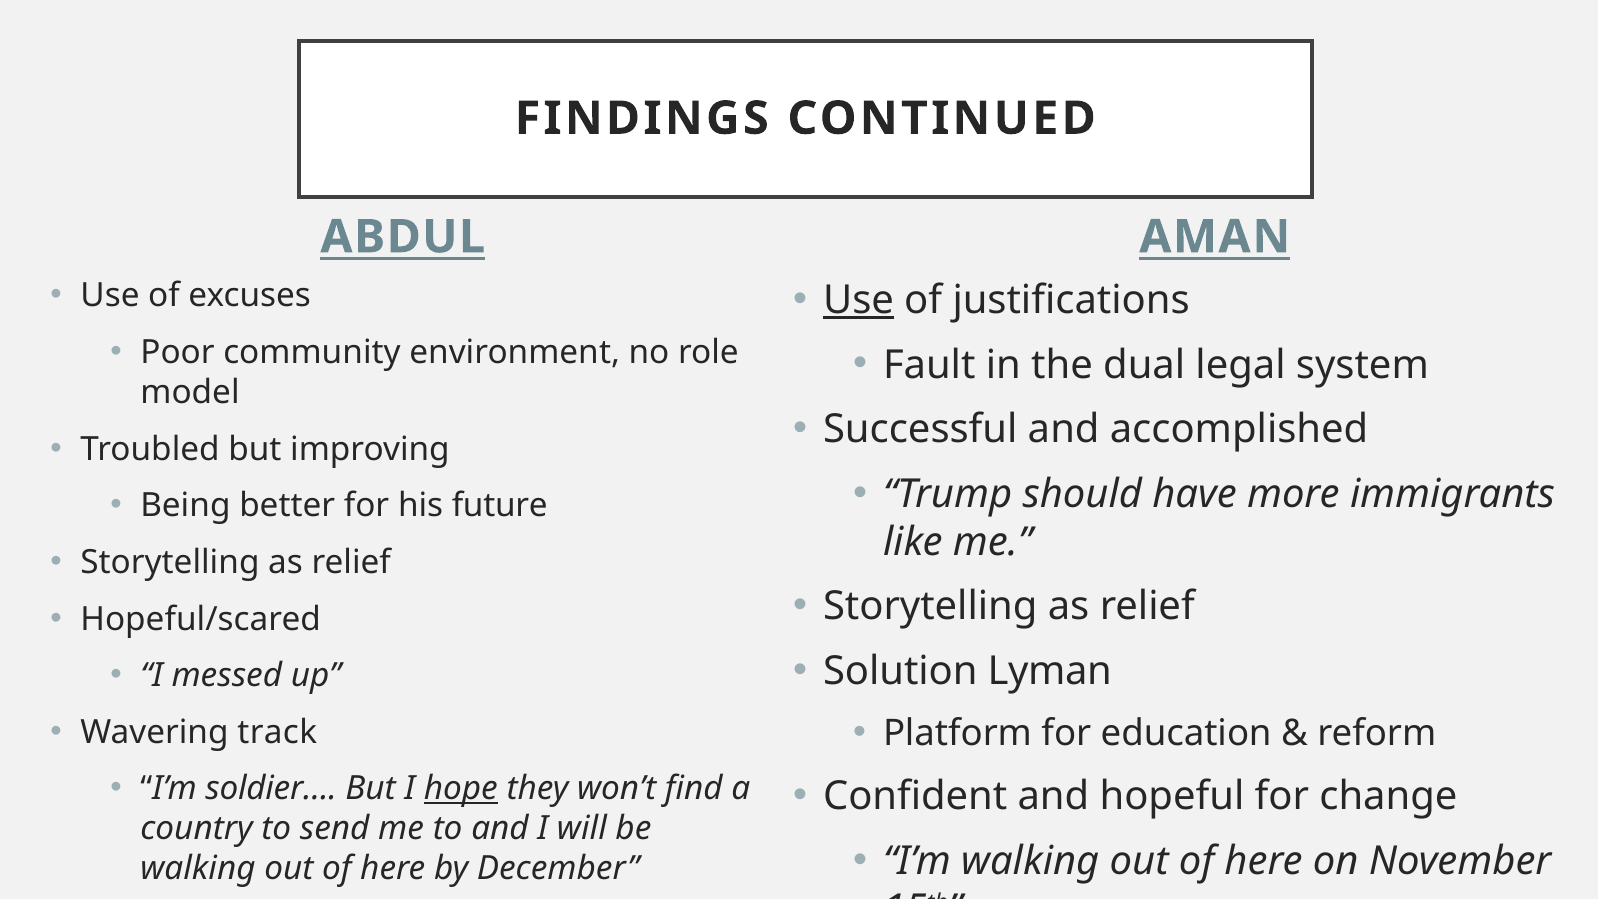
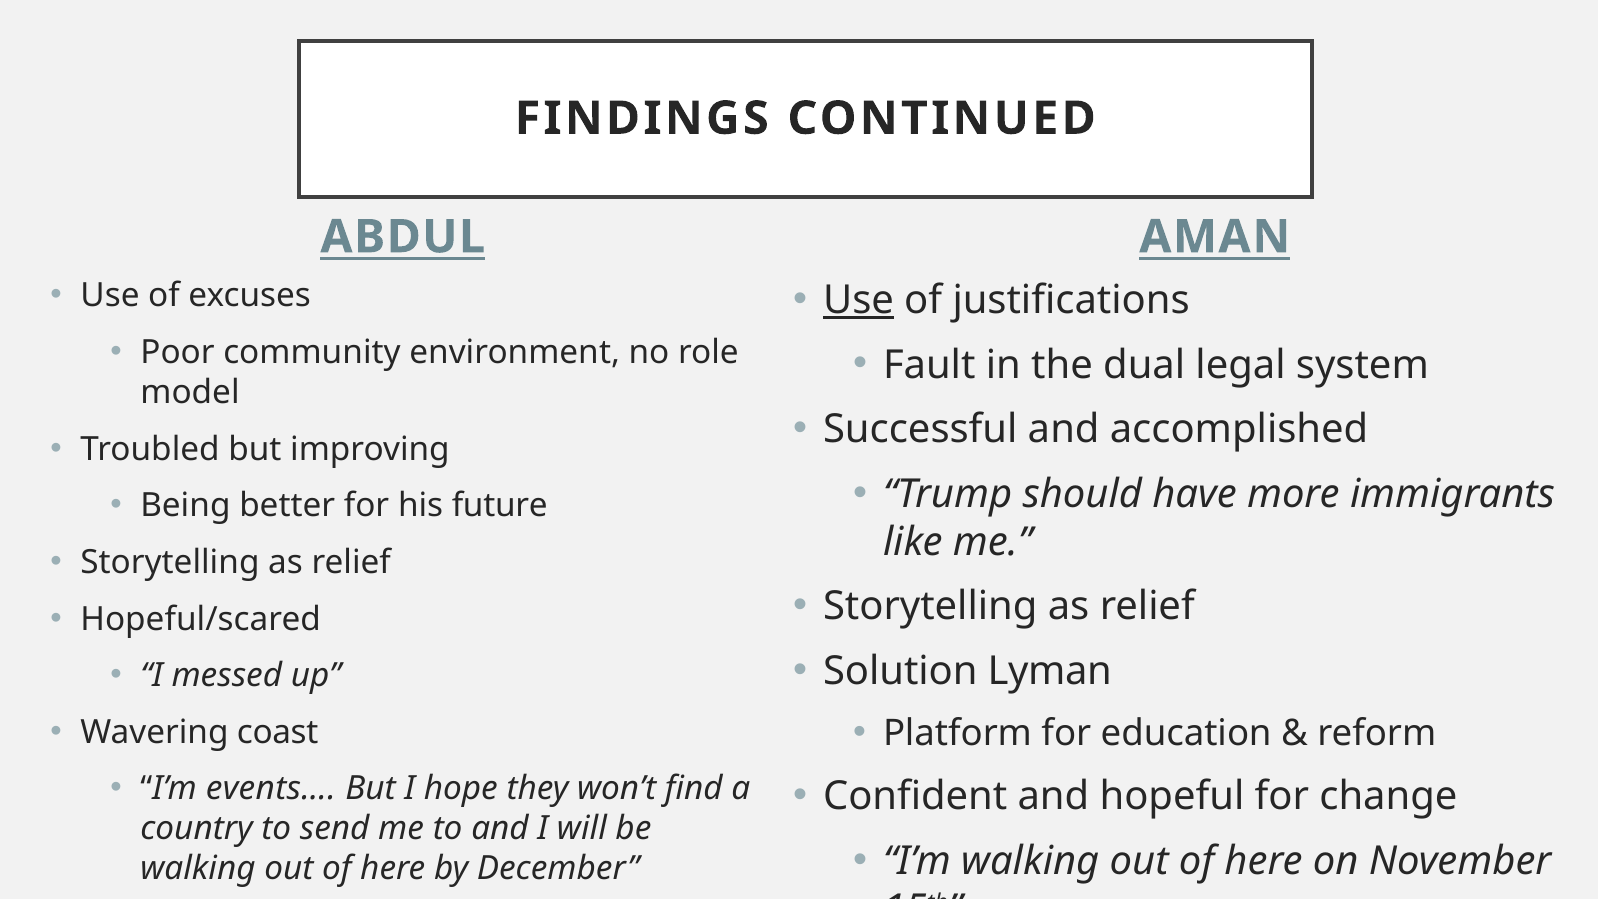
track: track -> coast (278, 732)
soldier…: soldier… -> events… (271, 789)
hope underline: present -> none (461, 789)
